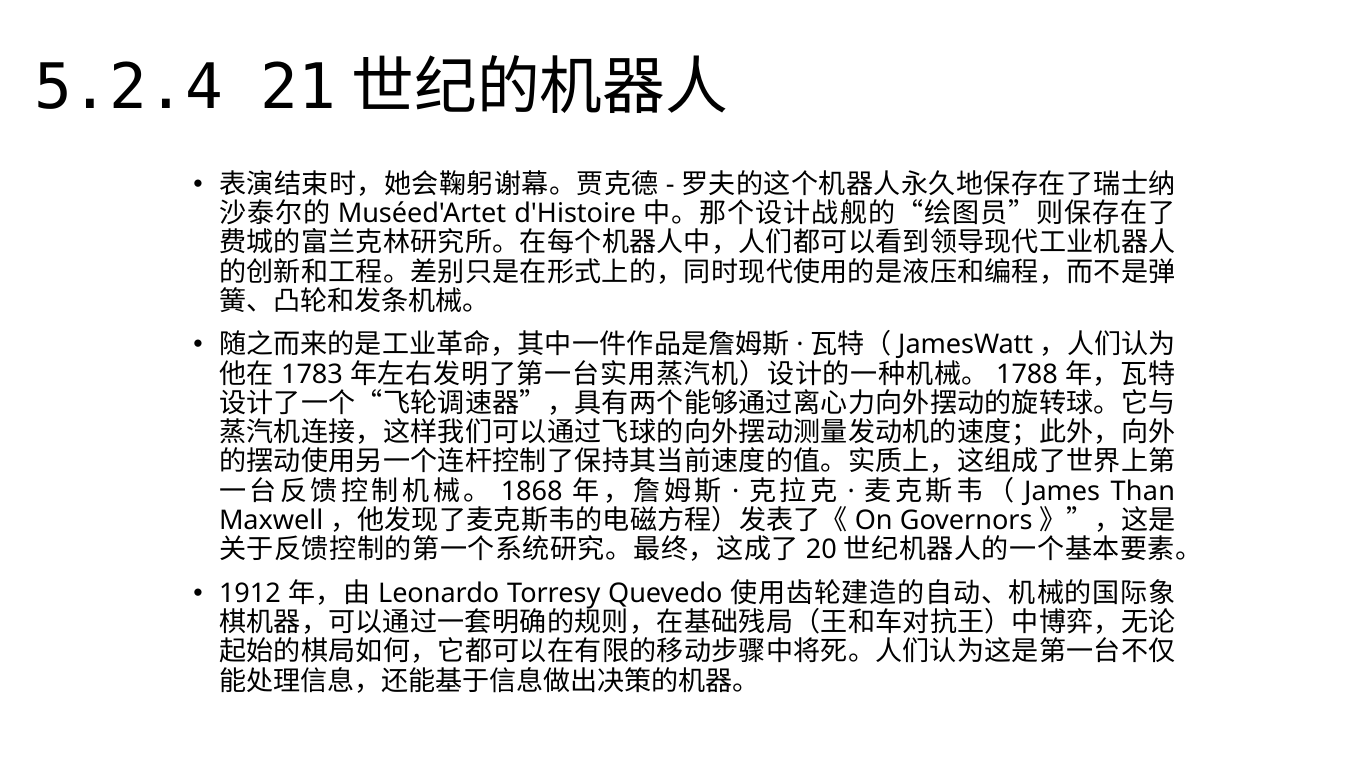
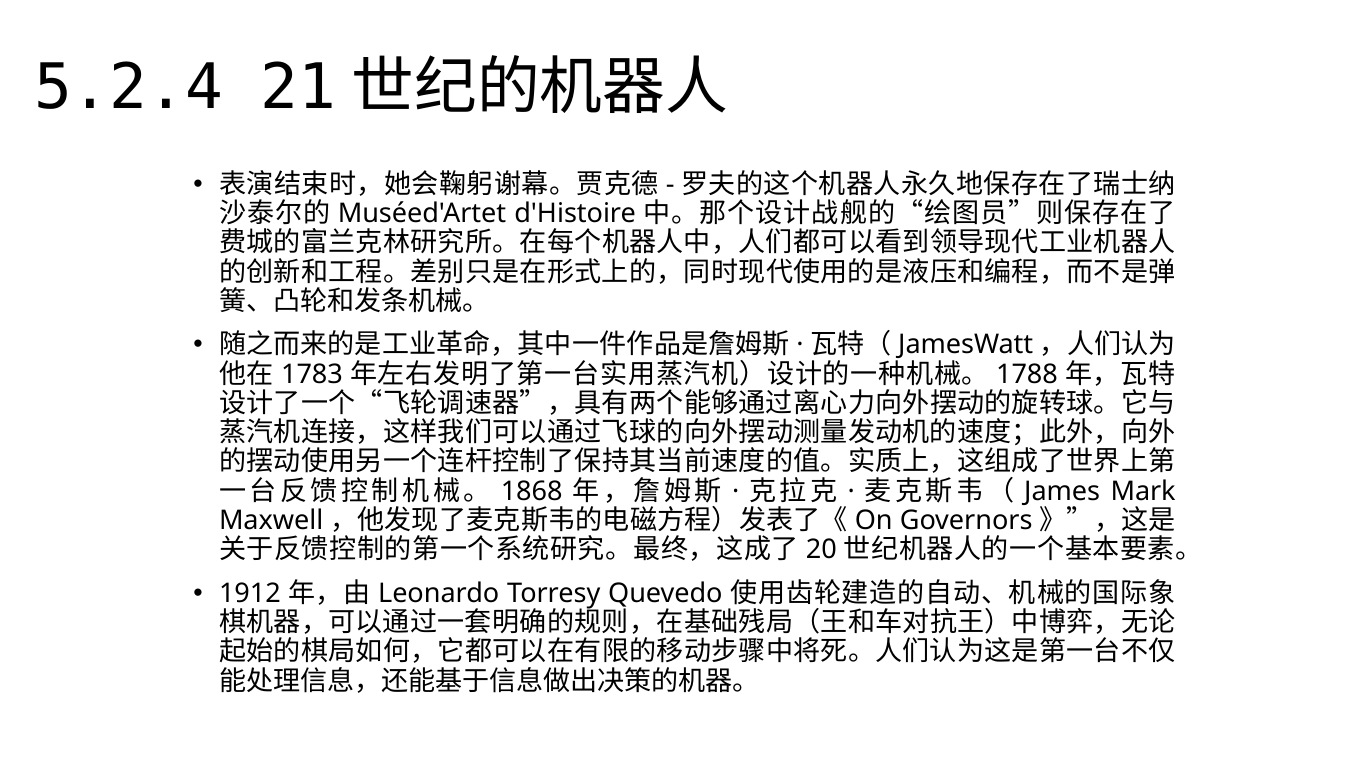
Than: Than -> Mark (1143, 491)
